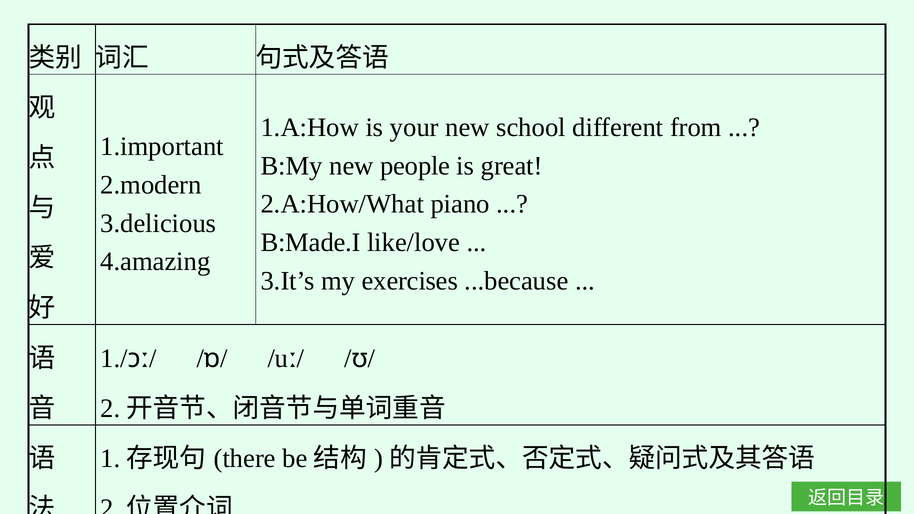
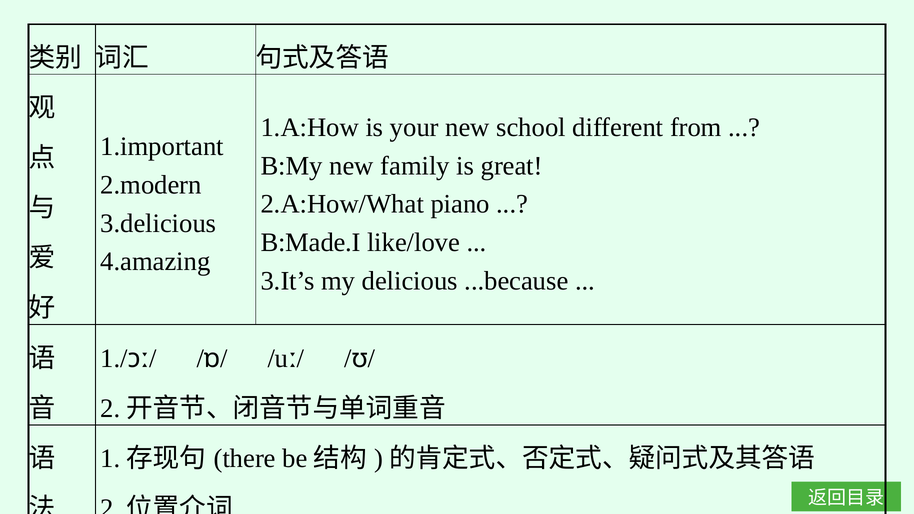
people: people -> family (415, 166)
exercises: exercises -> delicious (410, 281)
